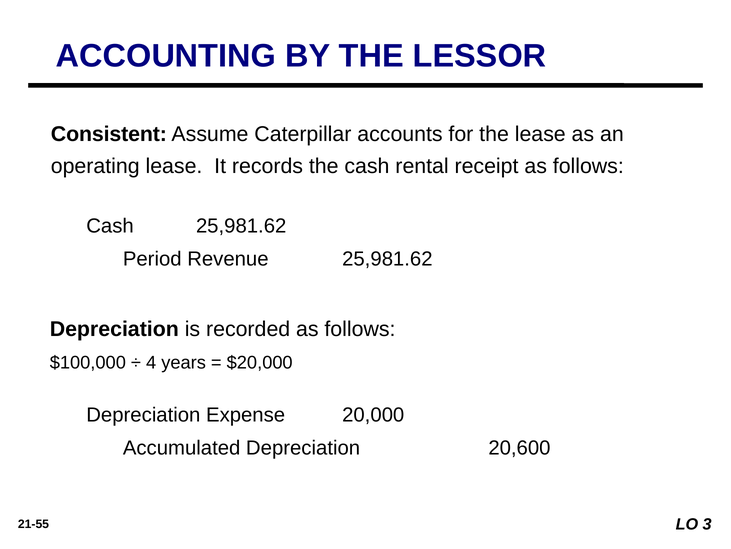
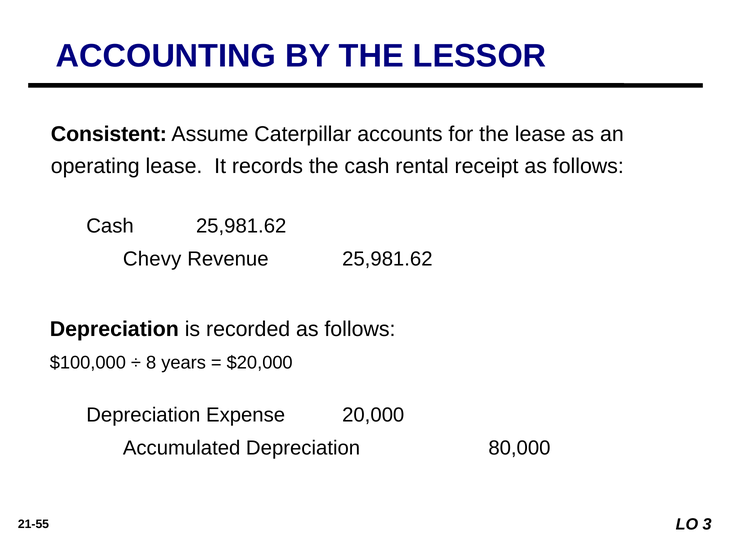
Period: Period -> Chevy (152, 259)
4: 4 -> 8 (151, 362)
20,600: 20,600 -> 80,000 (519, 448)
